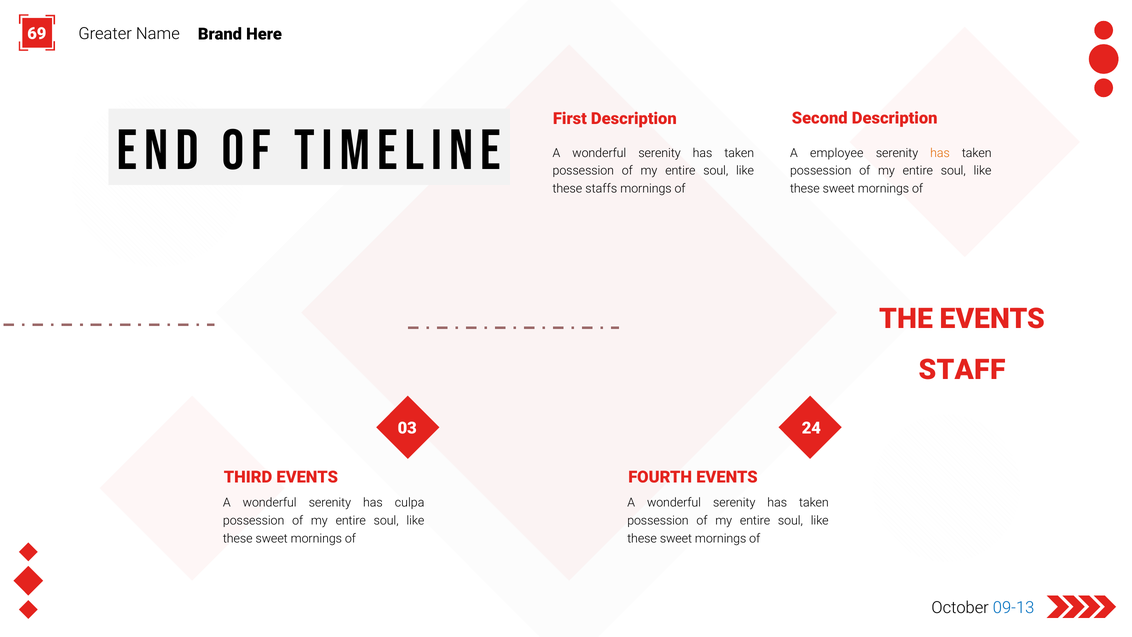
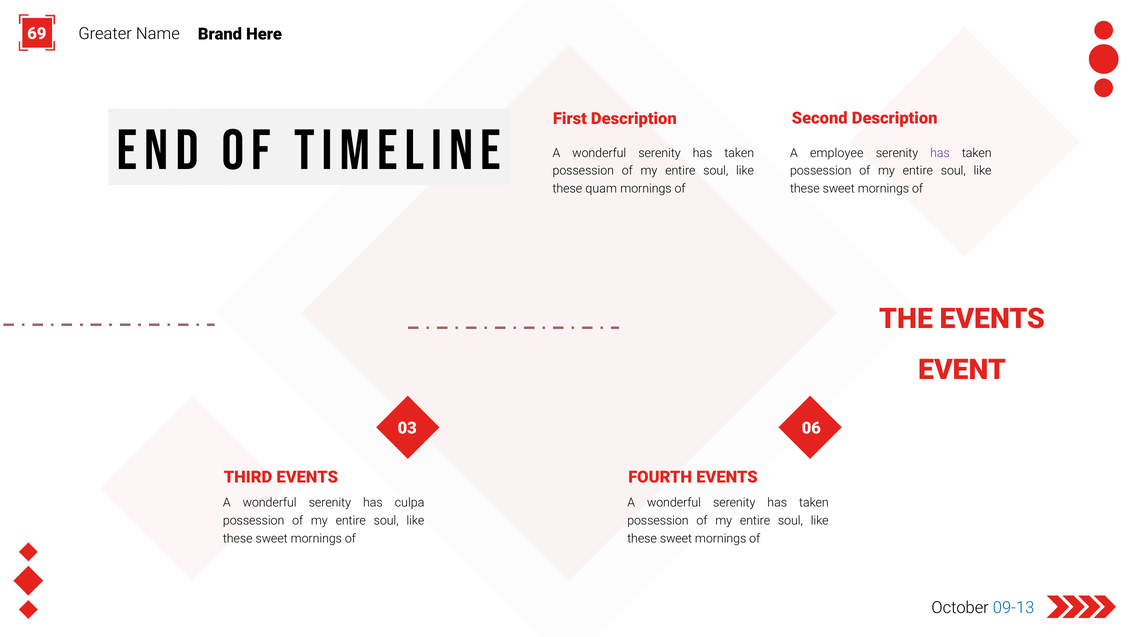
has colour: orange -> purple (940, 153)
staffs: staffs -> quam (601, 189)
STAFF: STAFF -> EVENT (962, 370)
24: 24 -> 06 (811, 428)
